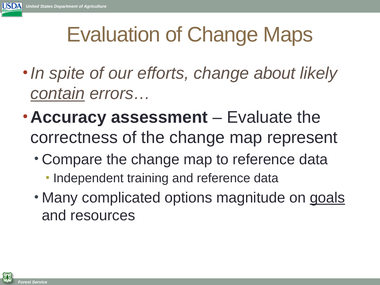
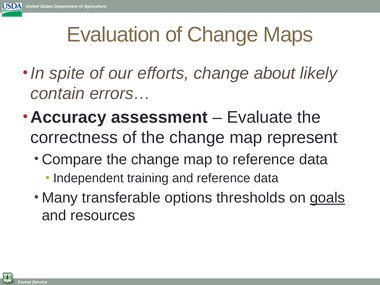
contain underline: present -> none (58, 94)
complicated: complicated -> transferable (121, 198)
magnitude: magnitude -> thresholds (251, 198)
